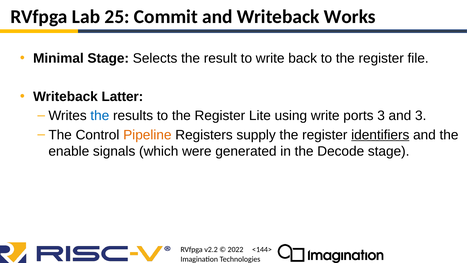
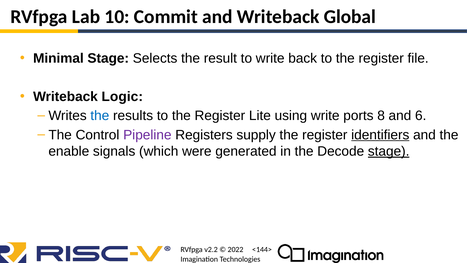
25: 25 -> 10 (117, 17)
Works: Works -> Global (350, 17)
Latter: Latter -> Logic (122, 97)
ports 3: 3 -> 8 (381, 116)
and 3: 3 -> 6 (421, 116)
Pipeline colour: orange -> purple (147, 135)
stage underline: none -> present (389, 151)
